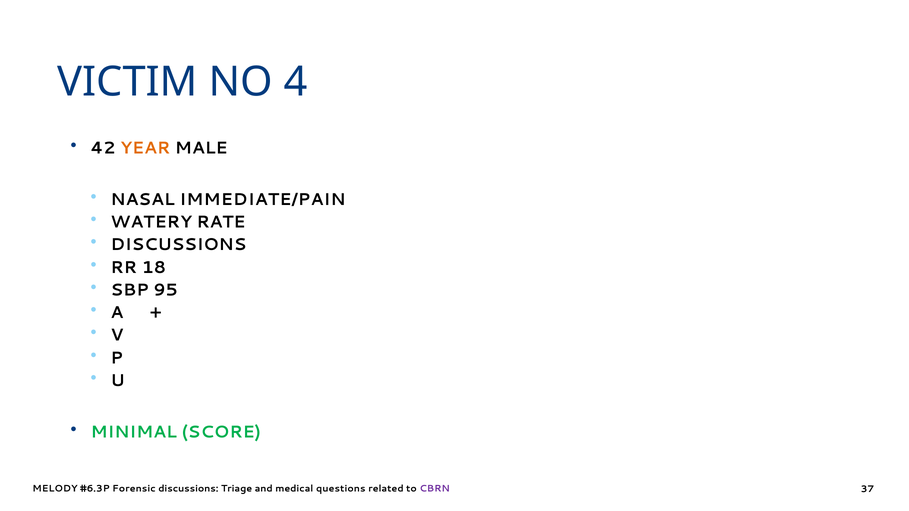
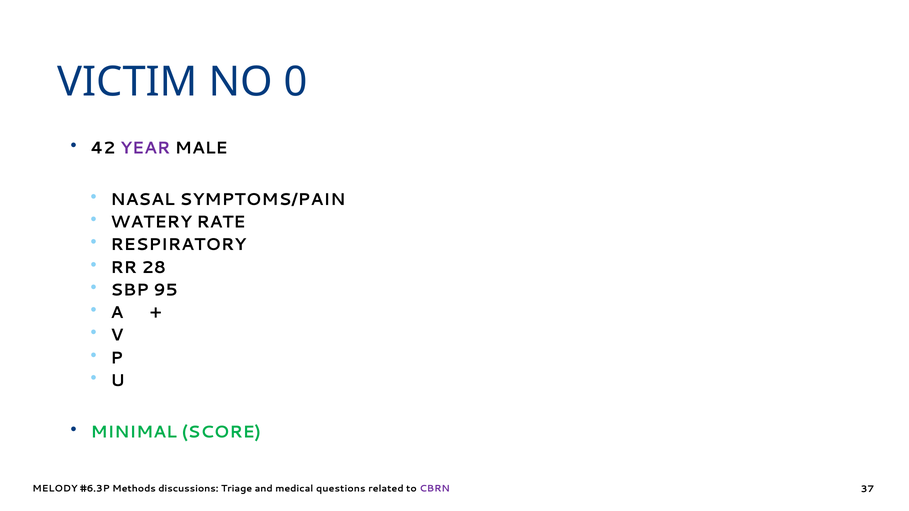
4: 4 -> 0 (295, 82)
YEAR colour: orange -> purple (145, 148)
IMMEDIATE/PAIN: IMMEDIATE/PAIN -> SYMPTOMS/PAIN (263, 200)
DISCUSSIONS: DISCUSSIONS -> RESPIRATORY (178, 245)
18: 18 -> 28 (154, 268)
Forensic: Forensic -> Methods (134, 489)
